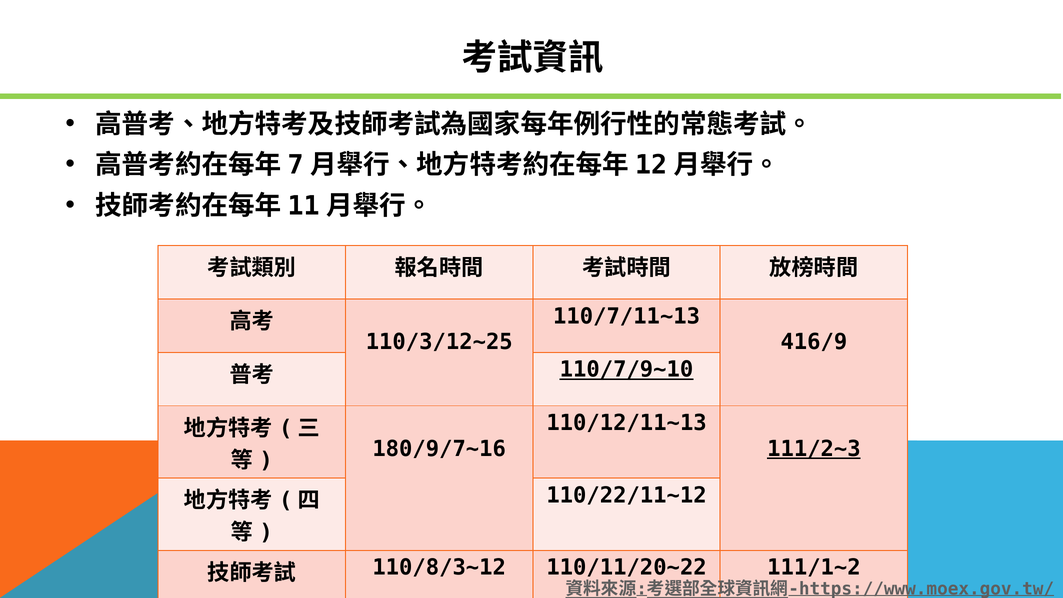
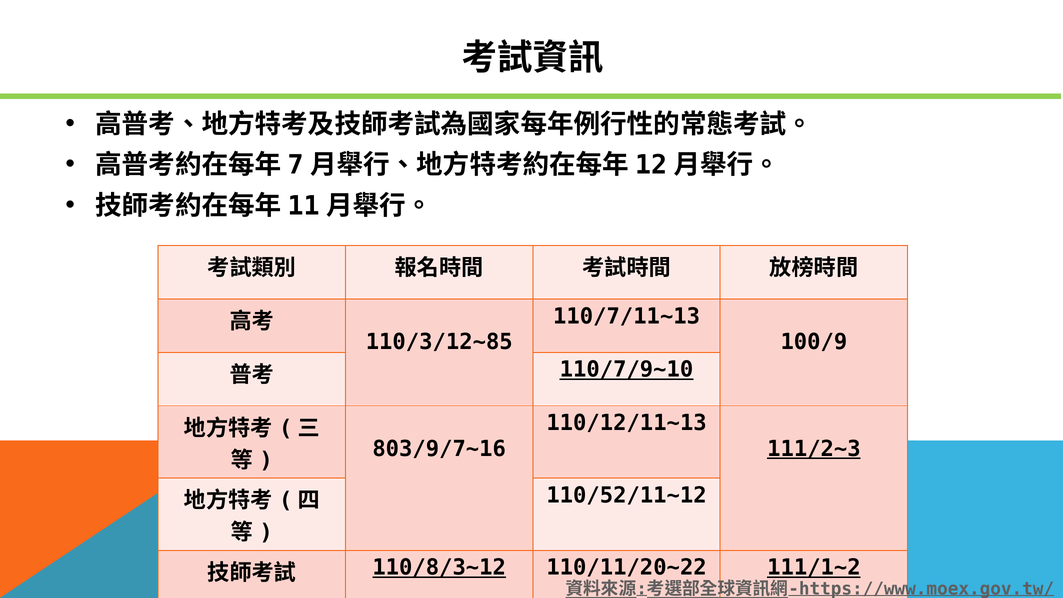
110/3/12~25: 110/3/12~25 -> 110/3/12~85 (439, 342)
416/9: 416/9 -> 100/9 (814, 342)
180/9/7~16: 180/9/7~16 -> 803/9/7~16 (439, 449)
110/22/11~12: 110/22/11~12 -> 110/52/11~12 (627, 495)
110/8/3~12 underline: none -> present (439, 568)
111/1~2 underline: none -> present (814, 568)
